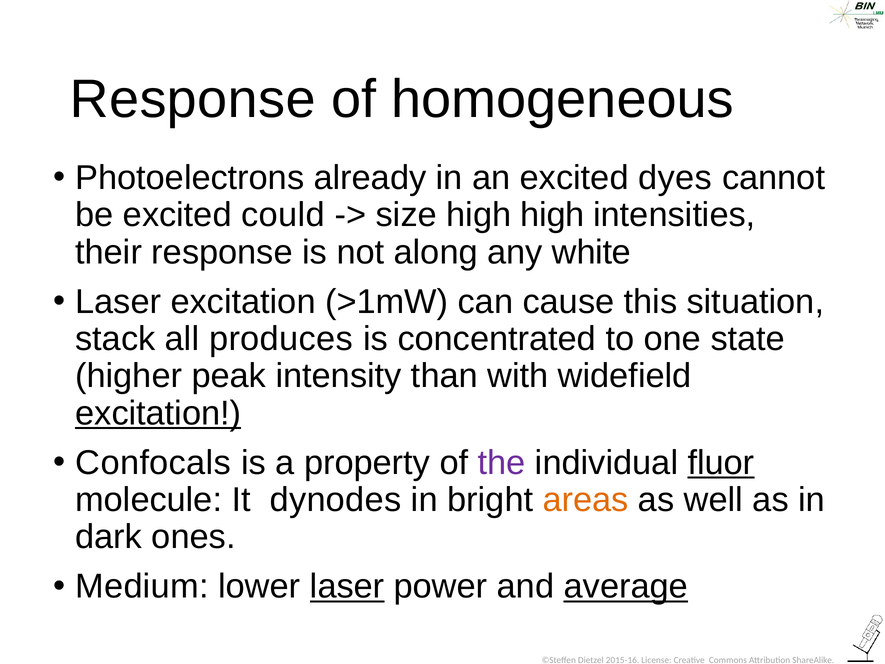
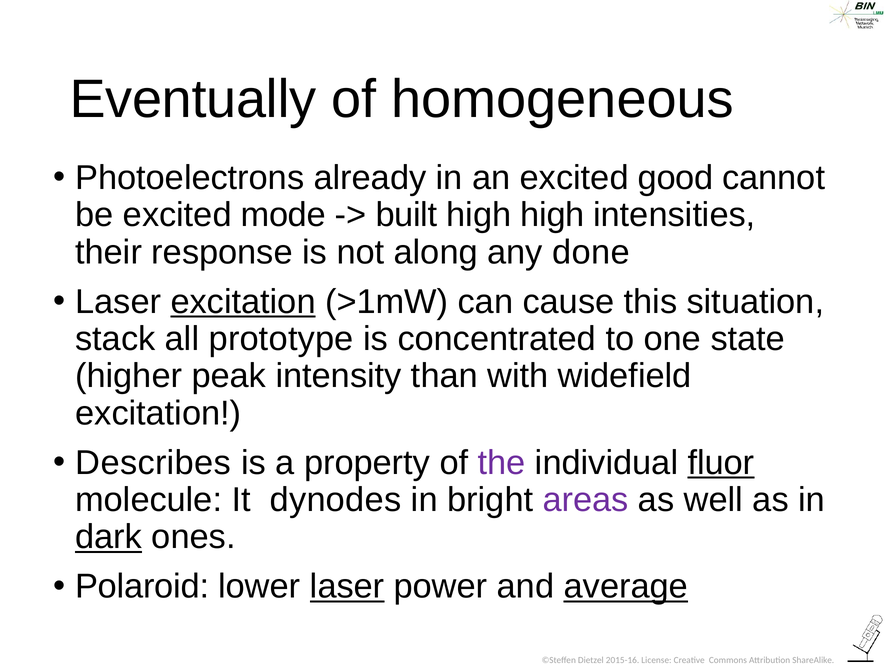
Response: Response -> Eventually (193, 99)
dyes: dyes -> good (676, 178)
could: could -> mode (283, 215)
size: size -> built (406, 215)
white: white -> done (591, 252)
excitation underline: none -> present (243, 302)
produces: produces -> prototype (281, 339)
excitation underline: present -> none (158, 413)
Confocals: Confocals -> Describes (153, 463)
areas colour: orange -> purple (586, 500)
dark underline: none -> present (109, 537)
Medium: Medium -> Polaroid (142, 586)
